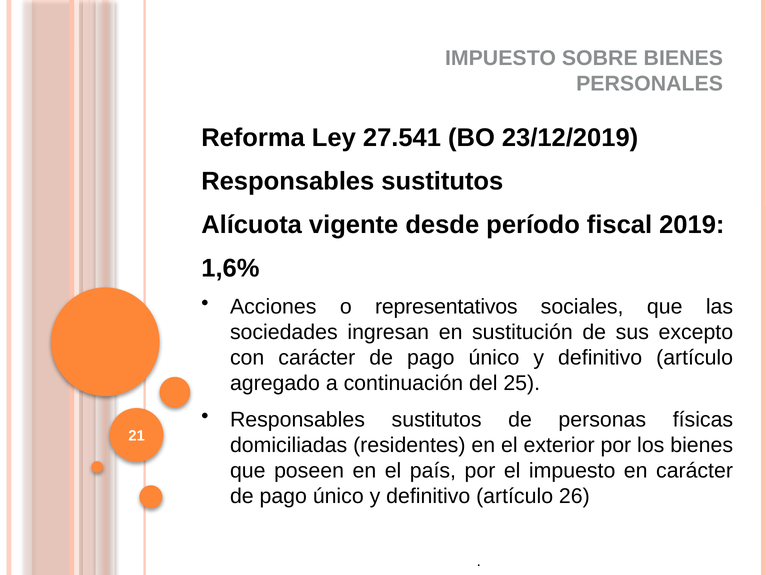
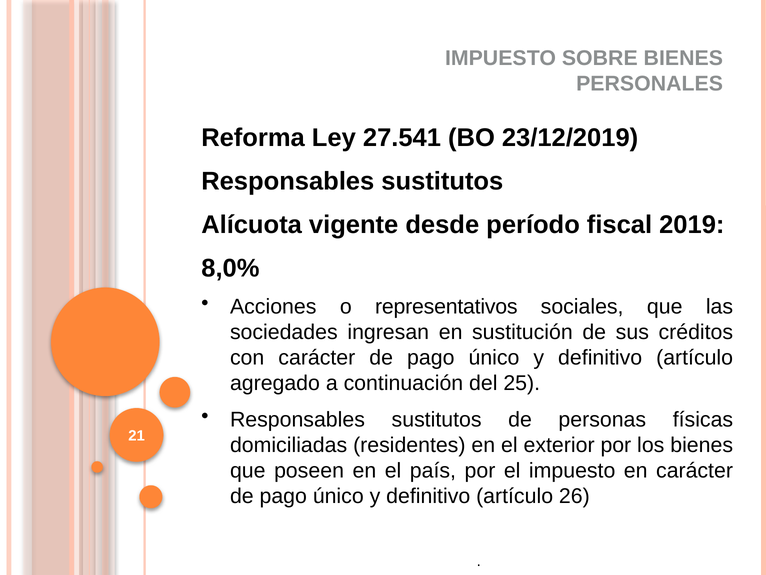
1,6%: 1,6% -> 8,0% (230, 268)
excepto: excepto -> créditos (696, 332)
